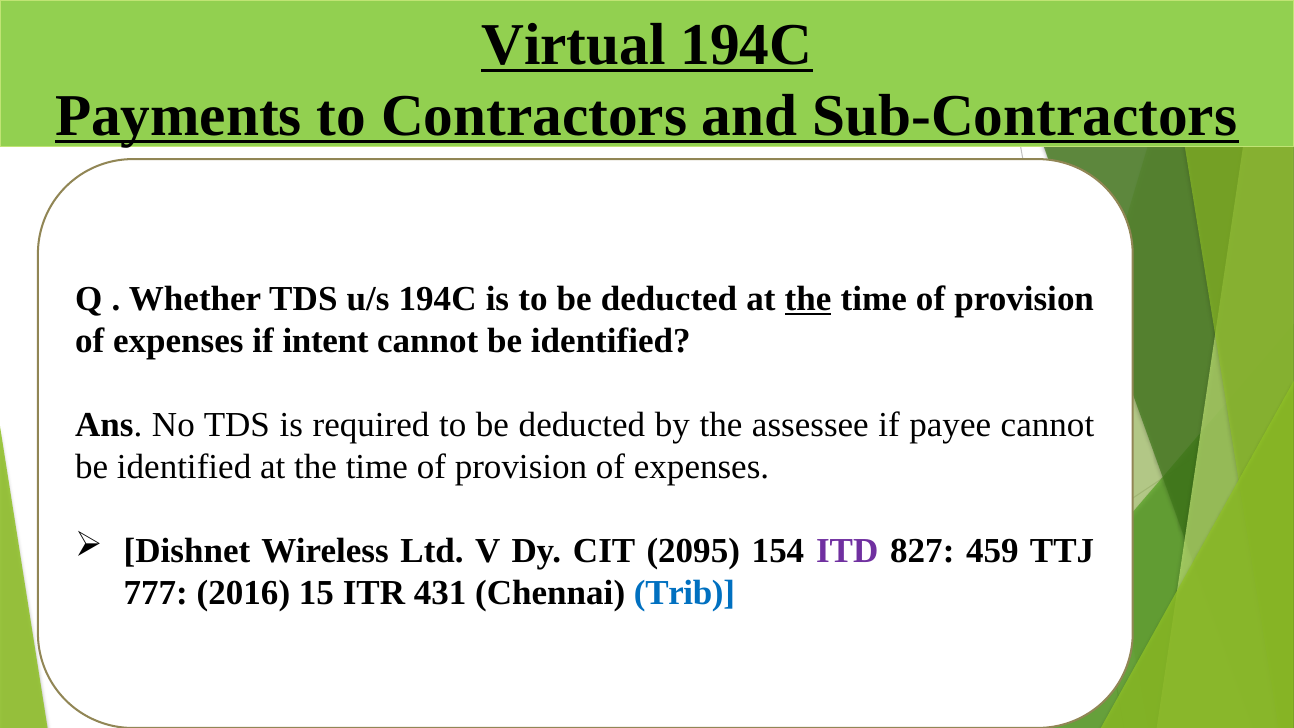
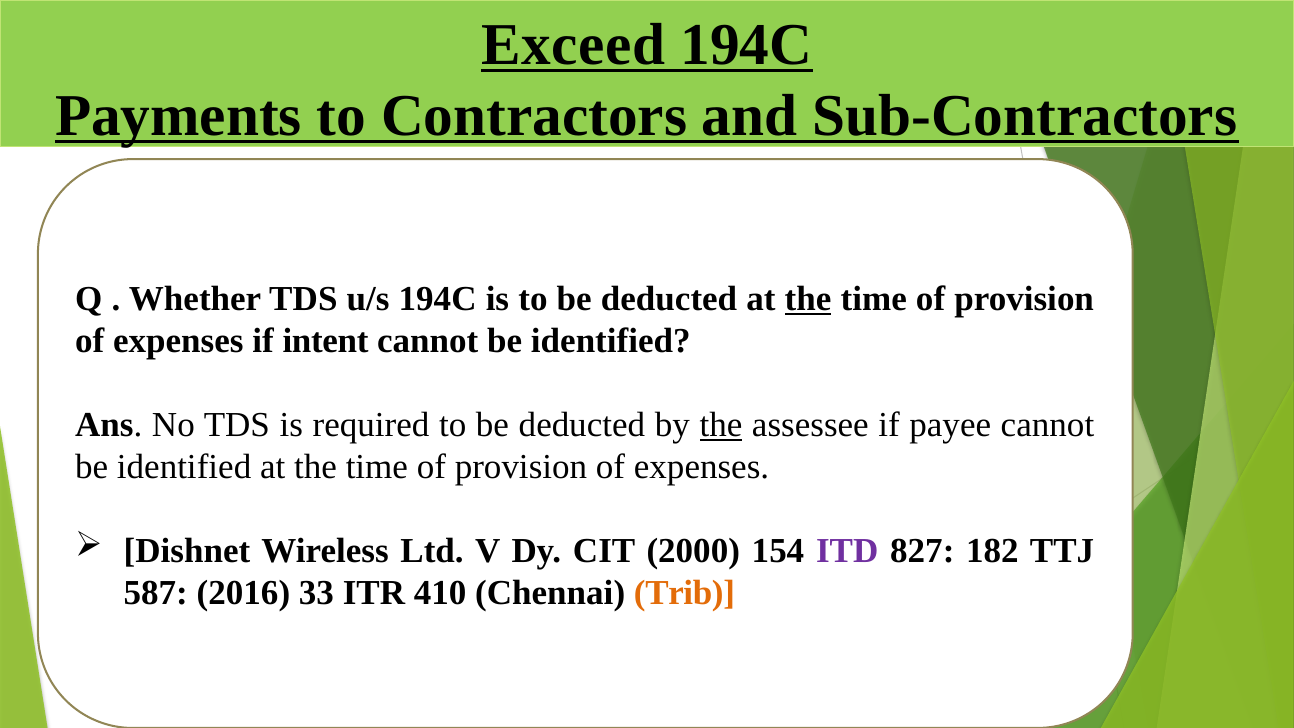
Virtual: Virtual -> Exceed (573, 45)
the underline: none -> present (721, 425)
2095: 2095 -> 2000 (693, 551)
459: 459 -> 182 (992, 551)
777: 777 -> 587 (156, 593)
15: 15 -> 33 (316, 593)
431: 431 -> 410 (440, 593)
Trib colour: blue -> orange (684, 593)
